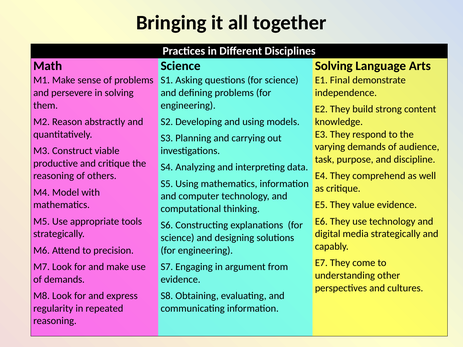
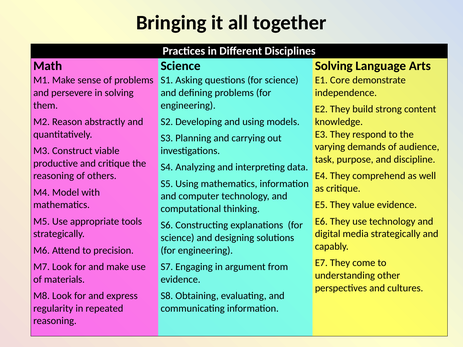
Final: Final -> Core (340, 80)
of demands: demands -> materials (64, 280)
